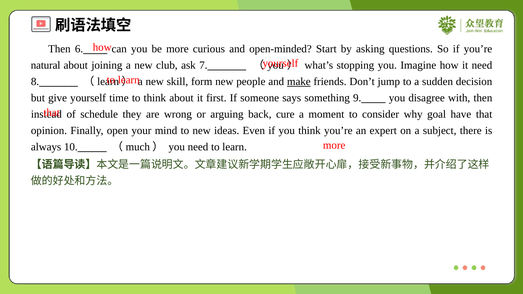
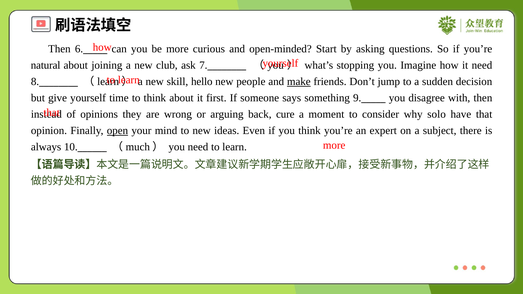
form: form -> hello (202, 82)
schedule: schedule -> opinions (99, 114)
goal: goal -> solo (437, 114)
open underline: none -> present (117, 131)
